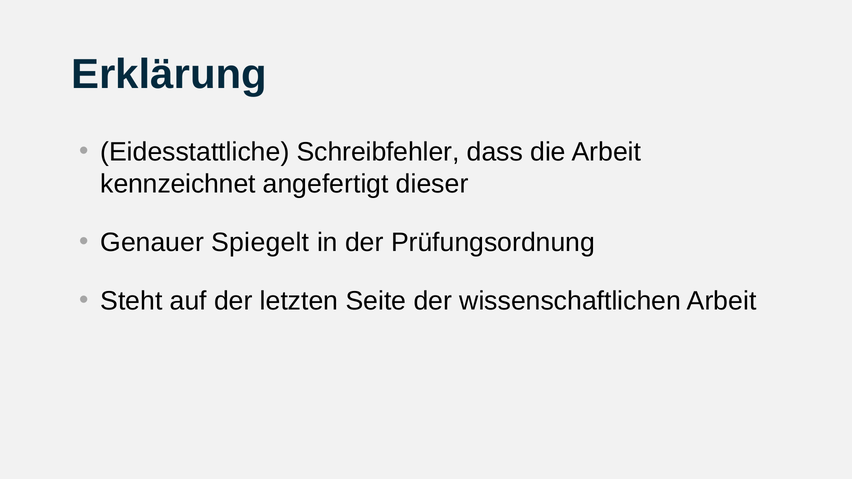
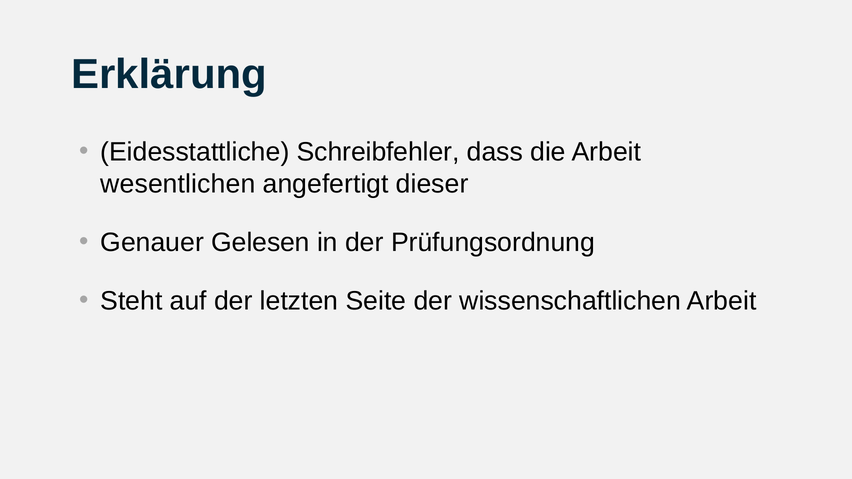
kennzeichnet: kennzeichnet -> wesentlichen (178, 184)
Spiegelt: Spiegelt -> Gelesen (261, 242)
